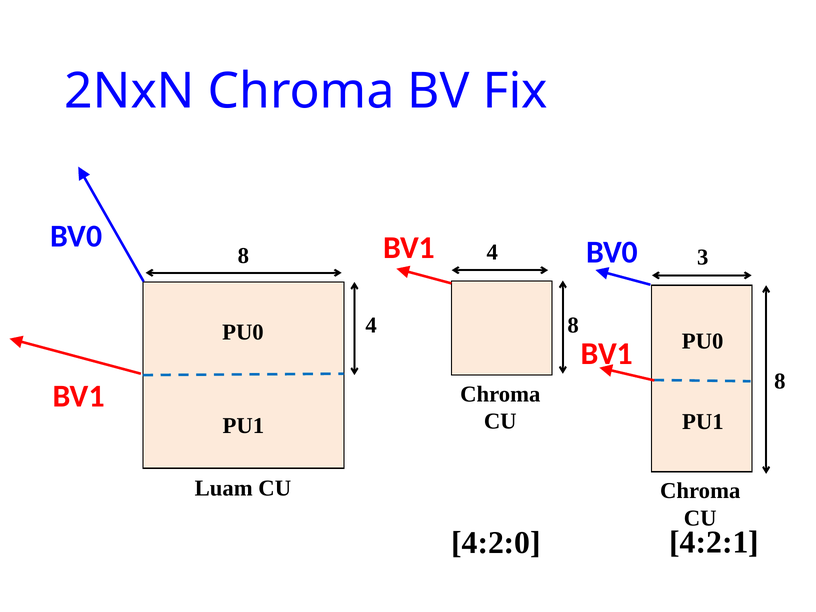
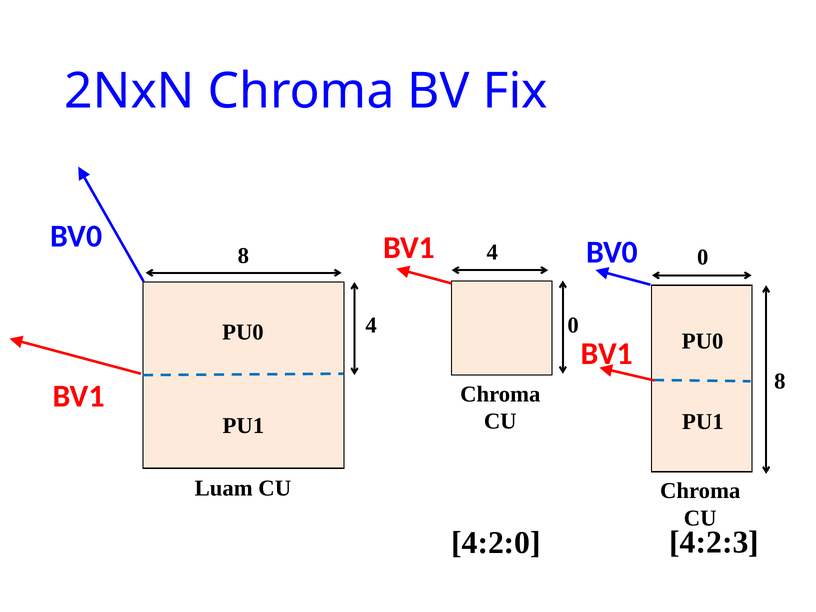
3: 3 -> 0 (703, 257)
8: 8 -> 0 (573, 325)
4:2:1: 4:2:1 -> 4:2:3 (714, 542)
